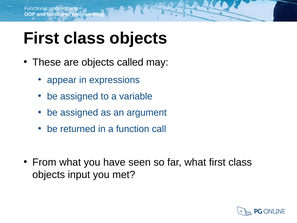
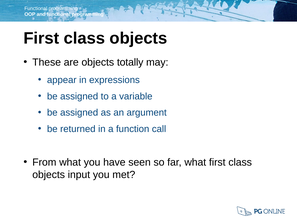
called: called -> totally (130, 62)
